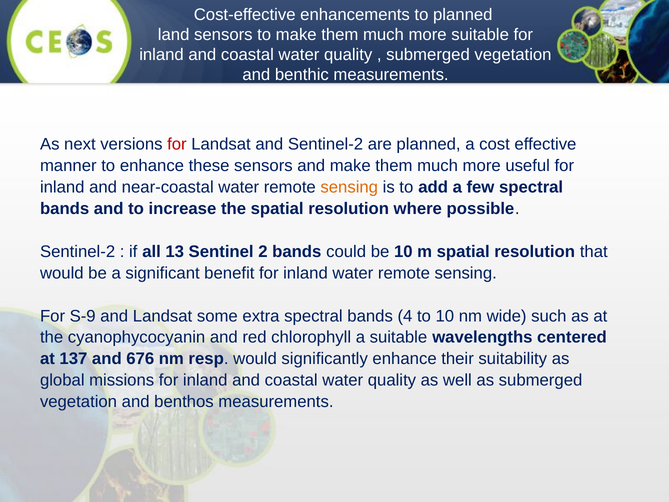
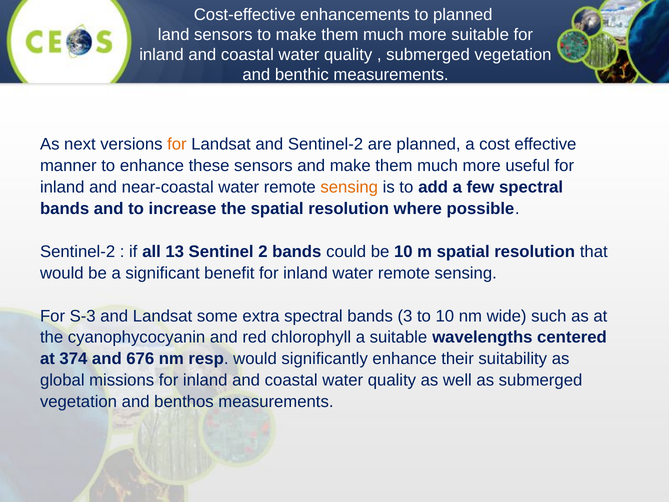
for colour: red -> orange (177, 144)
S-9: S-9 -> S-3 (83, 316)
4: 4 -> 3 (405, 316)
137: 137 -> 374 (73, 359)
